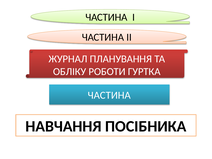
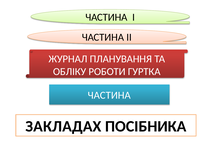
НАВЧАННЯ: НАВЧАННЯ -> ЗАКЛАДАХ (63, 126)
